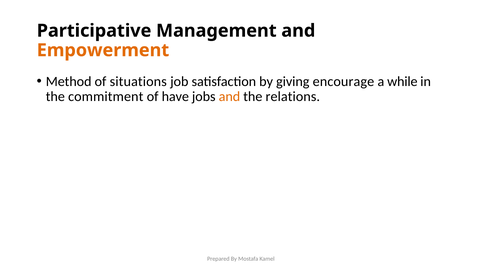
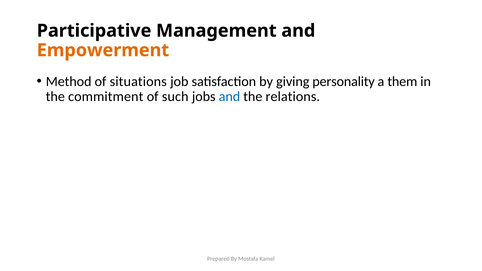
encourage: encourage -> personality (344, 81)
while: while -> them (402, 81)
have: have -> such (175, 97)
and colour: orange -> blue (229, 97)
